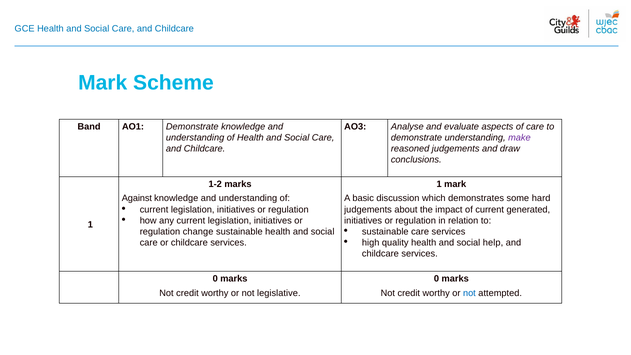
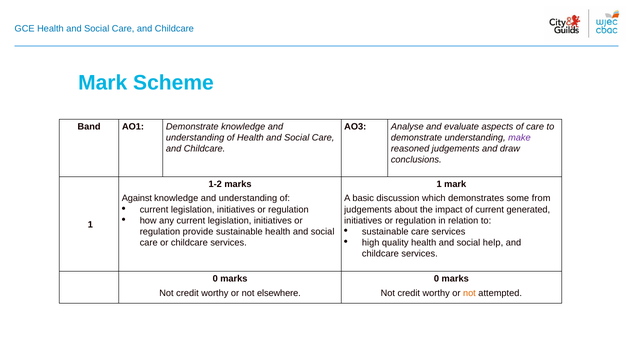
hard: hard -> from (541, 198)
change: change -> provide (198, 232)
legislative: legislative -> elsewhere (279, 293)
not colour: blue -> orange (469, 293)
